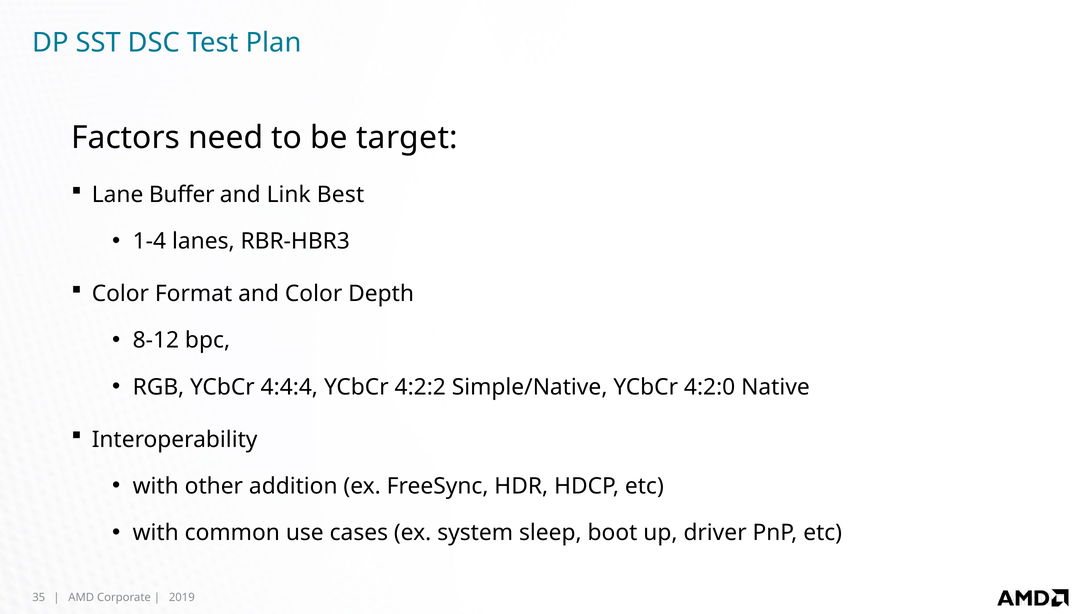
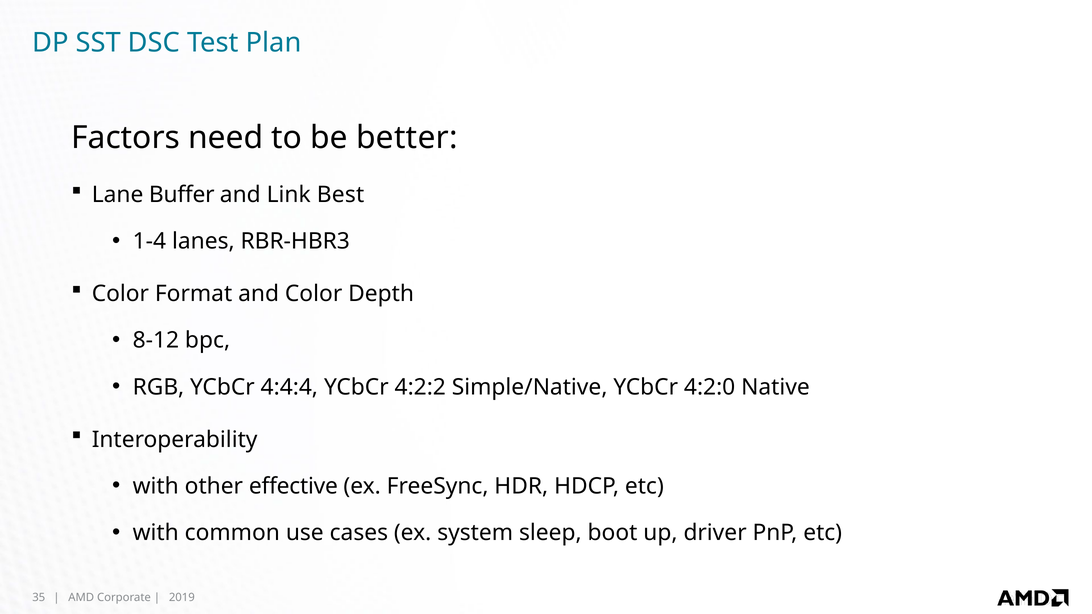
target: target -> better (407, 138)
addition: addition -> effective (293, 486)
